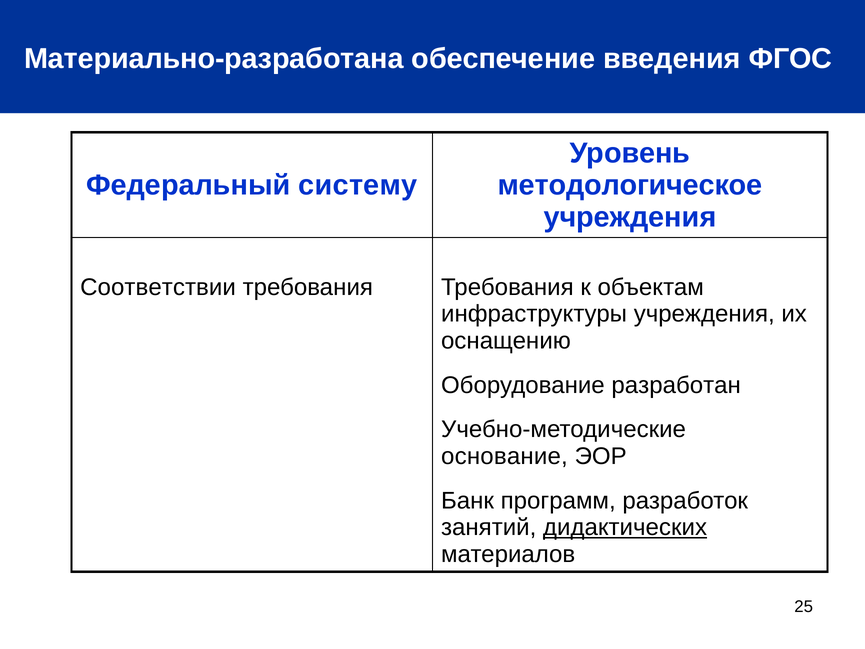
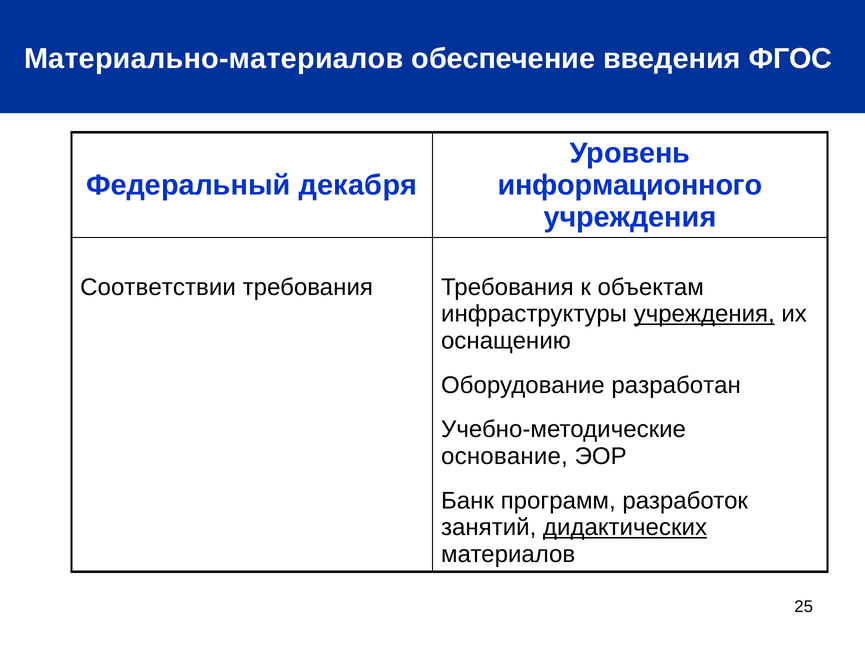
Материально-разработана: Материально-разработана -> Материально-материалов (214, 59)
систему: систему -> декабря (358, 185)
методологическое: методологическое -> информационного (630, 185)
учреждения underline: none -> present (704, 314)
